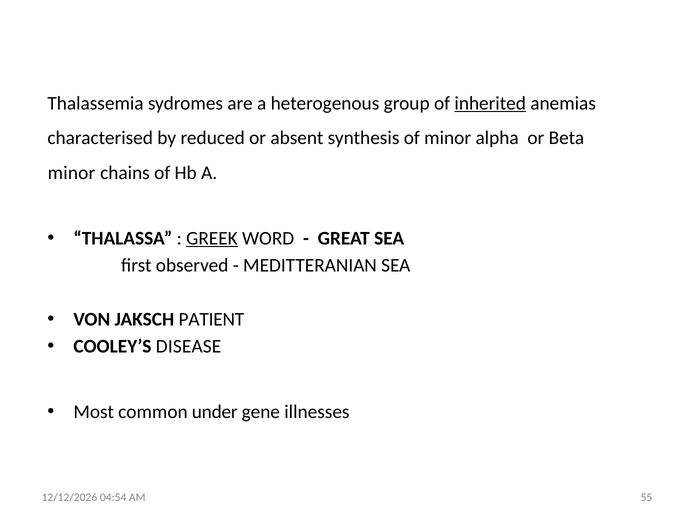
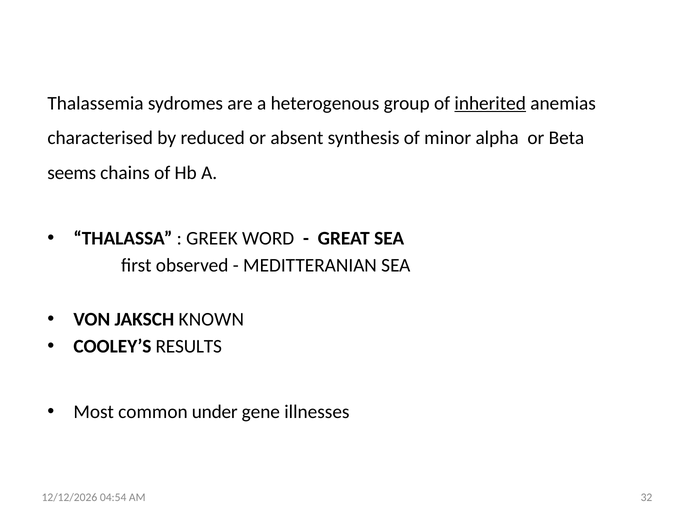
minor: minor -> seems (72, 173)
GREEK underline: present -> none (212, 238)
PATIENT: PATIENT -> KNOWN (211, 319)
DISEASE: DISEASE -> RESULTS (189, 346)
55: 55 -> 32 (646, 497)
